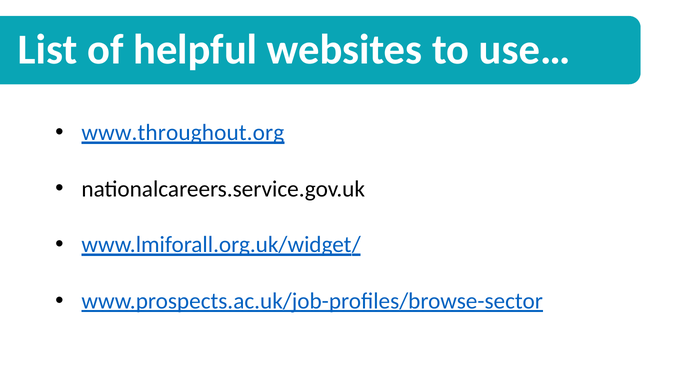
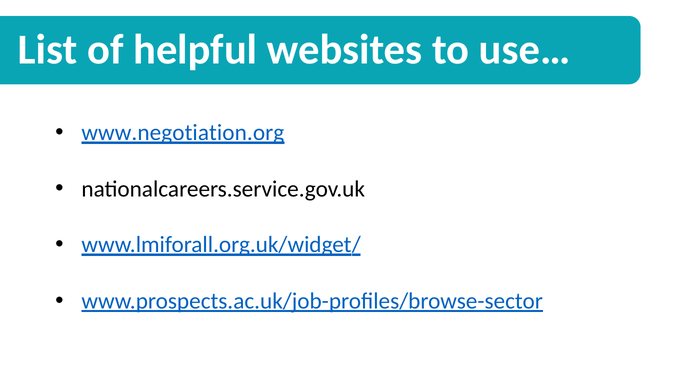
www.throughout.org: www.throughout.org -> www.negotiation.org (183, 133)
